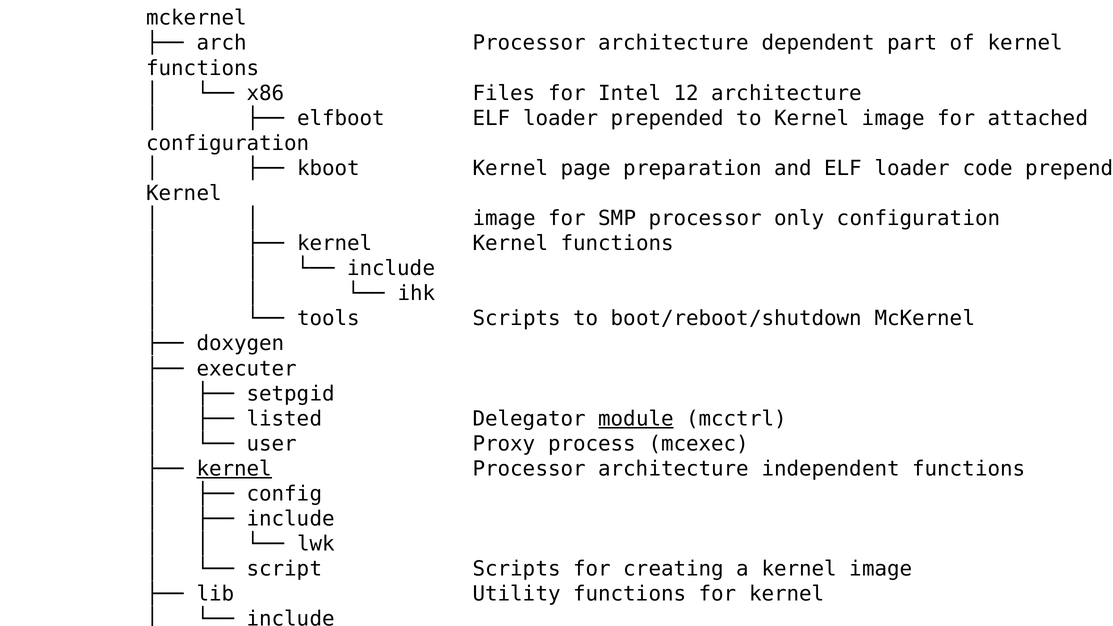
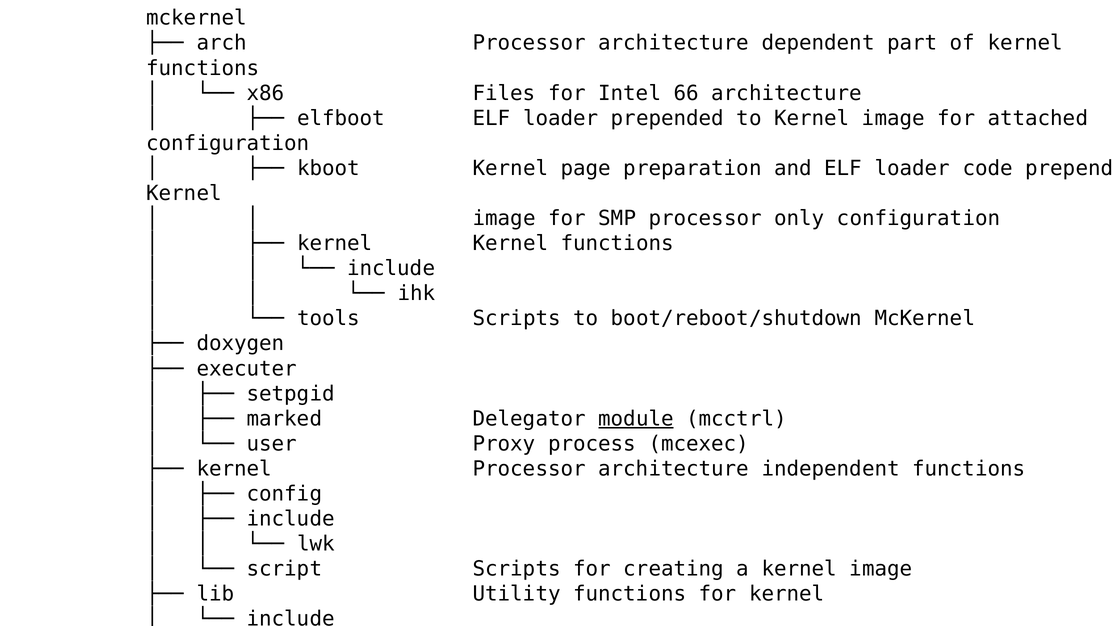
12: 12 -> 66 (686, 93)
listed: listed -> marked (284, 419)
kernel underline: present -> none (234, 469)
